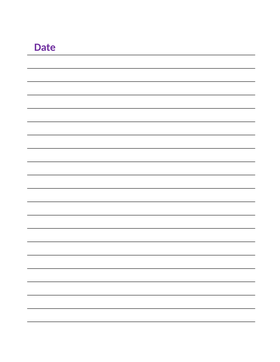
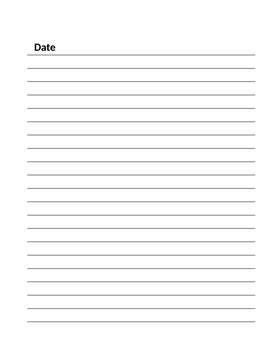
Date colour: purple -> black (45, 47)
